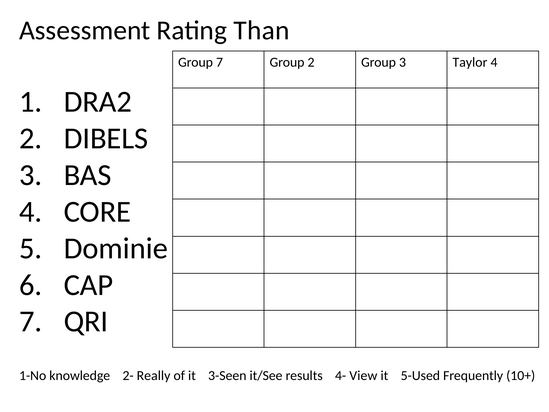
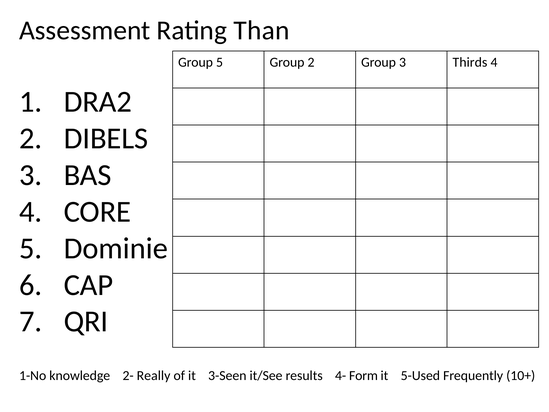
Group 7: 7 -> 5 (220, 62)
Taylor: Taylor -> Thirds (470, 62)
View: View -> Form (363, 375)
